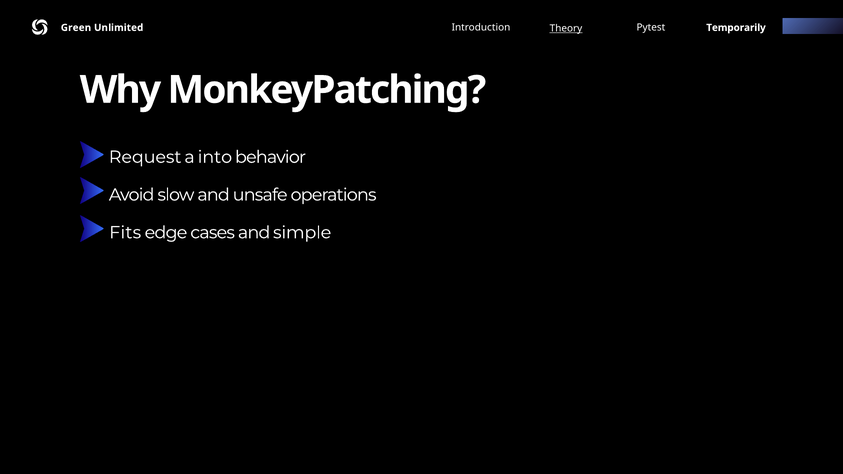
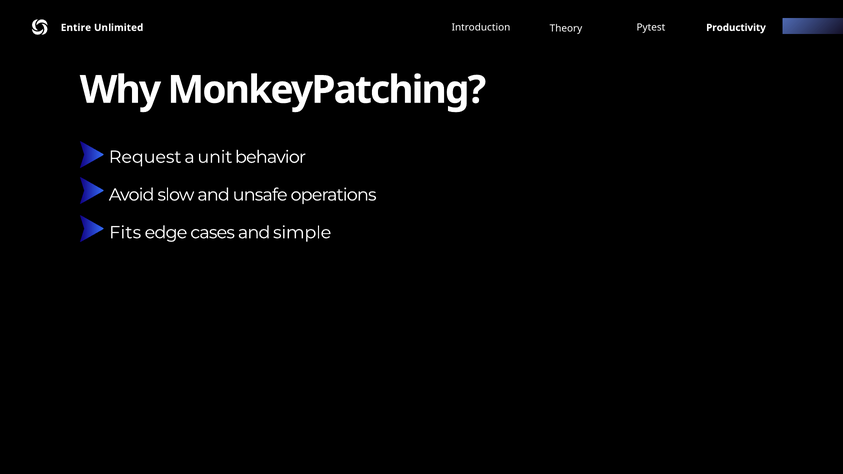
Theory underline: present -> none (566, 29)
Temporarily: Temporarily -> Productivity (736, 28)
Green: Green -> Entire (76, 28)
into: into -> unit (215, 157)
